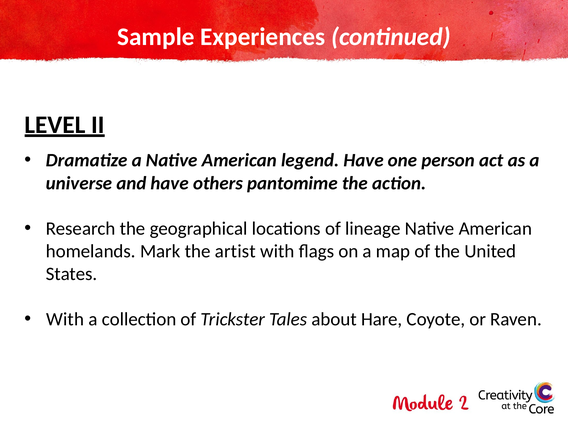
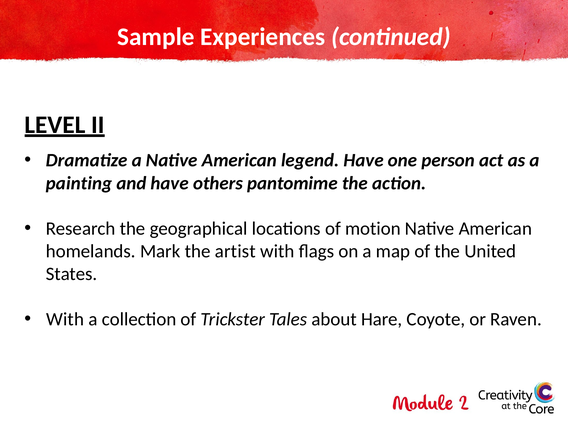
universe: universe -> painting (79, 183)
lineage: lineage -> motion (373, 229)
